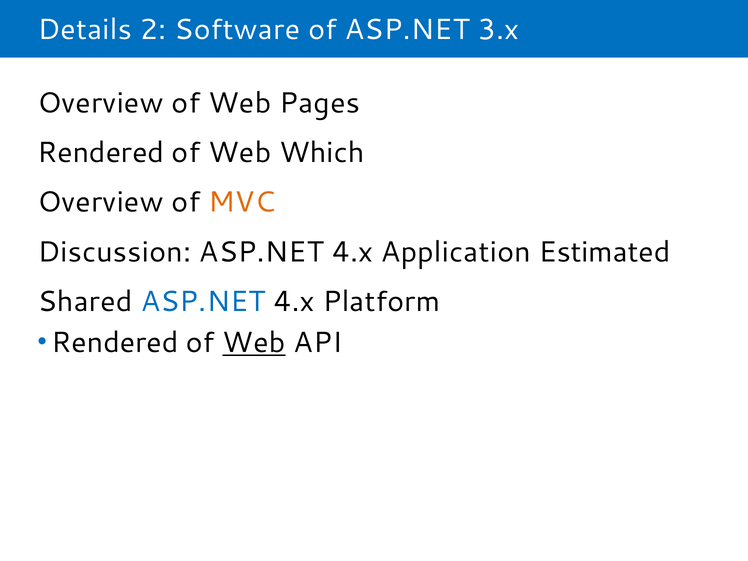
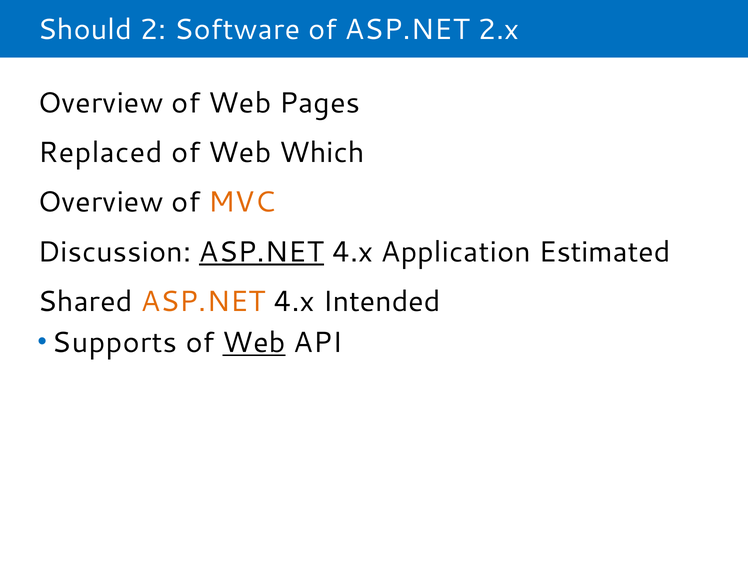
Details: Details -> Should (85, 30)
3.x: 3.x -> 2.x (498, 30)
Rendered: Rendered -> Replaced (100, 153)
ASP.NET underline: none -> present (261, 252)
ASP.NET colour: blue -> orange (203, 302)
Platform: Platform -> Intended (382, 302)
Rendered: Rendered -> Supports (115, 343)
